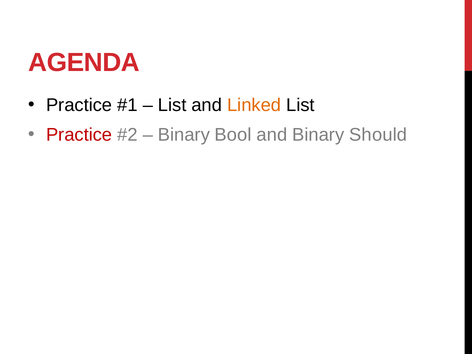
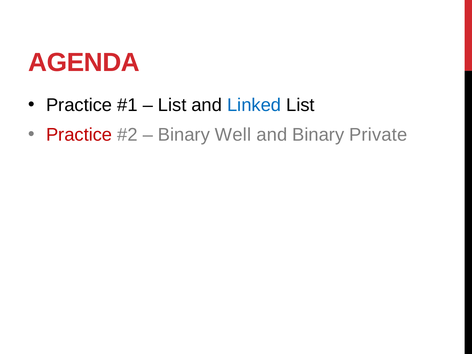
Linked colour: orange -> blue (254, 105)
Bool: Bool -> Well (233, 135)
Should: Should -> Private (378, 135)
